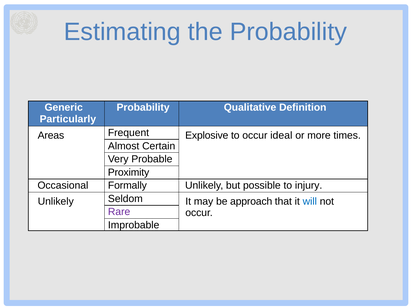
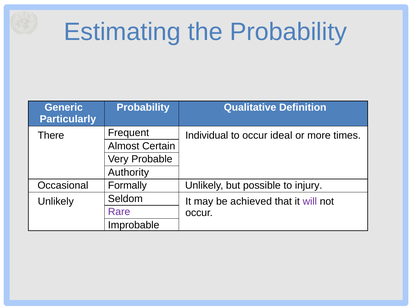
Areas: Areas -> There (51, 136)
Explosive: Explosive -> Individual (207, 136)
Proximity: Proximity -> Authority (129, 172)
approach: approach -> achieved (251, 201)
will colour: blue -> purple (310, 201)
